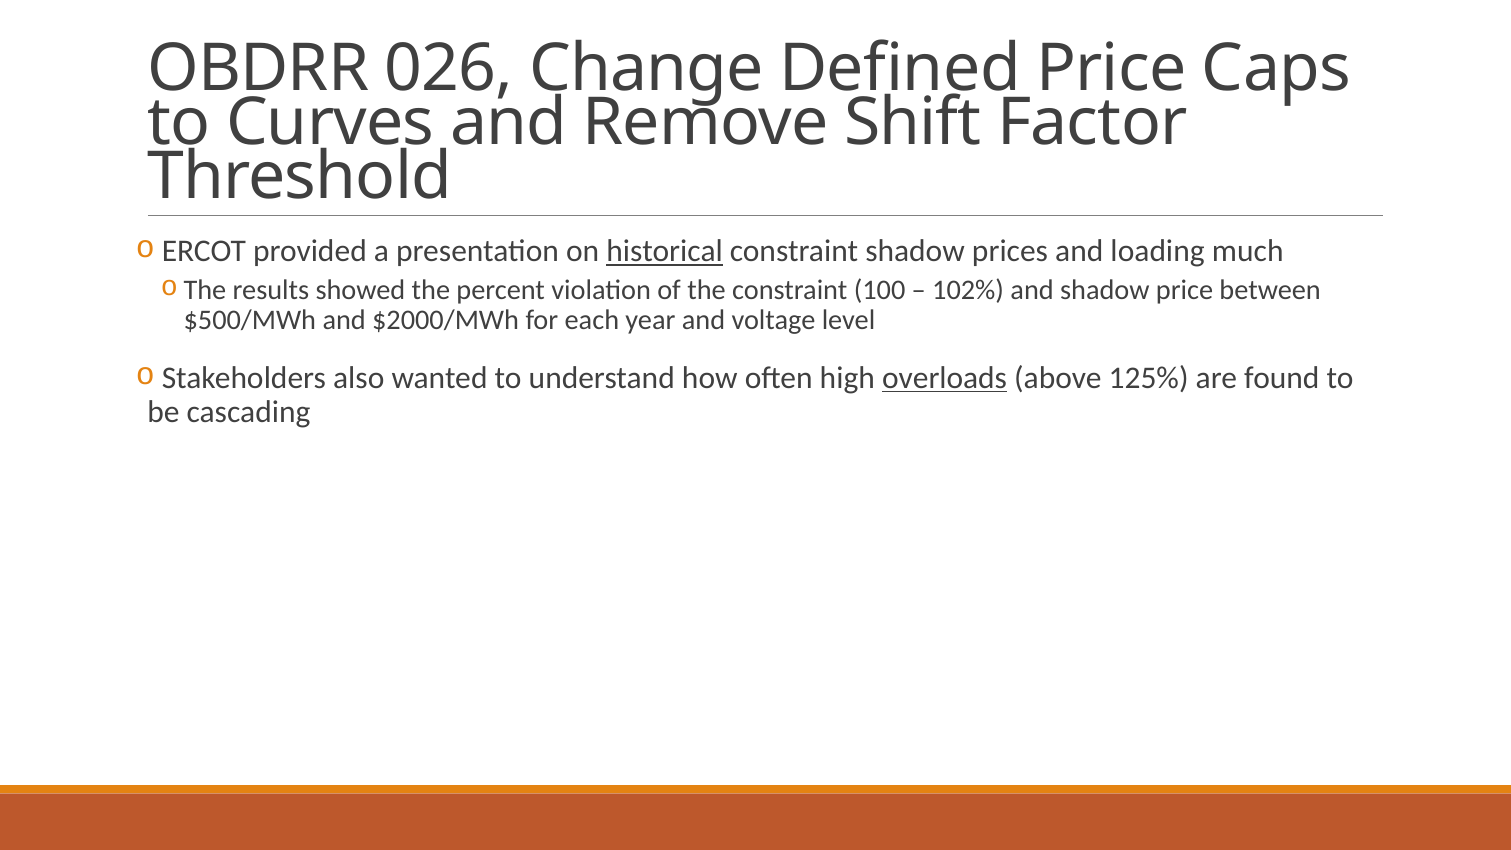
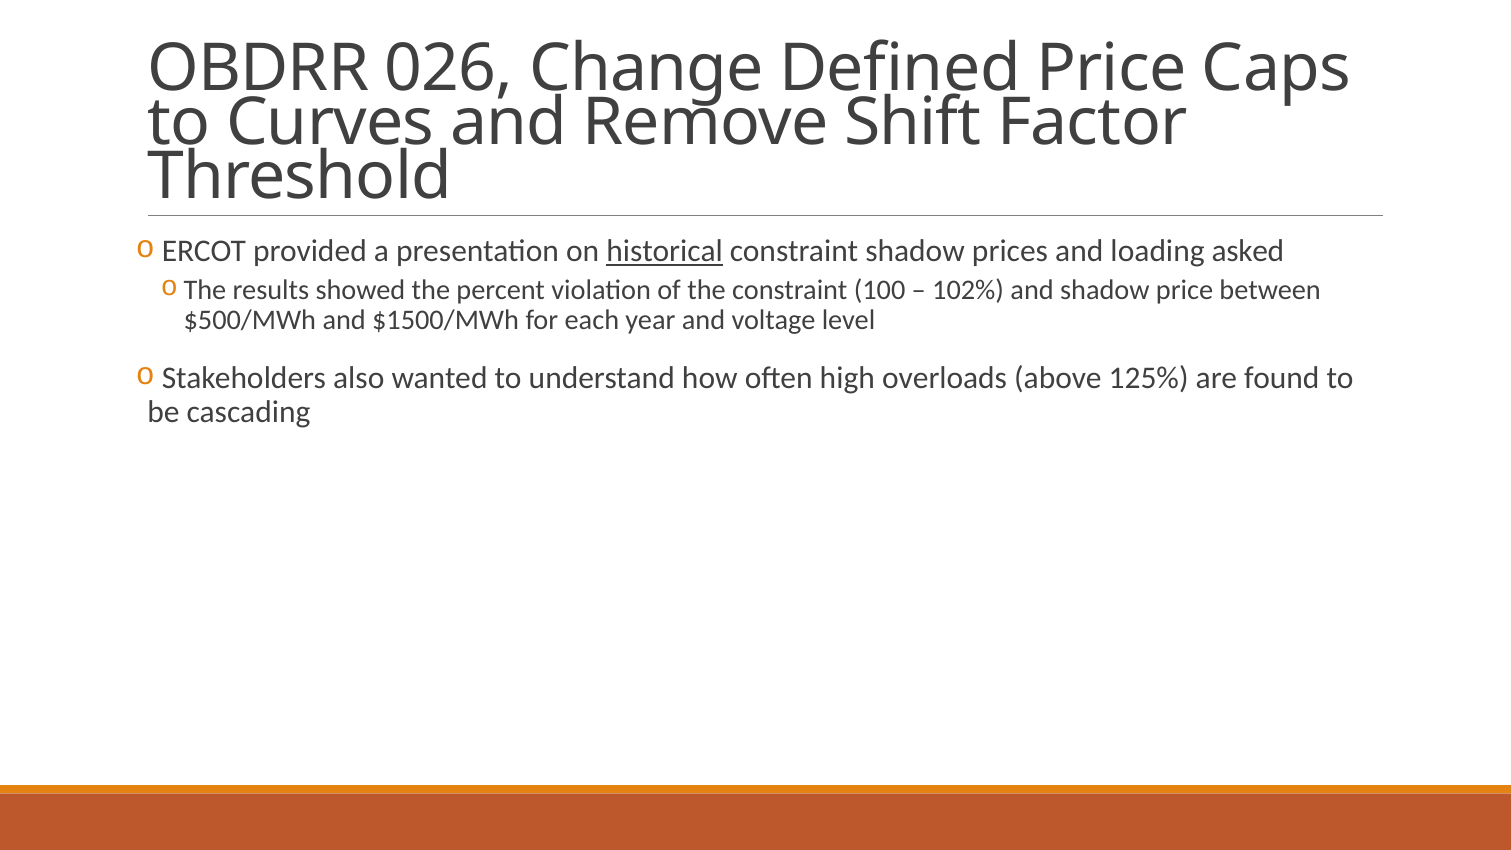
much: much -> asked (1248, 251)
$2000/MWh: $2000/MWh -> $1500/MWh (446, 320)
overloads underline: present -> none (945, 378)
